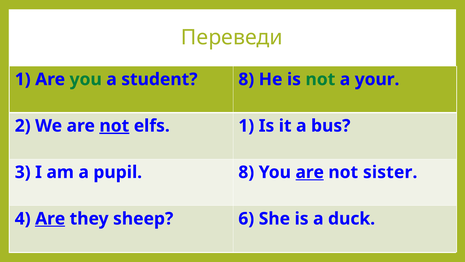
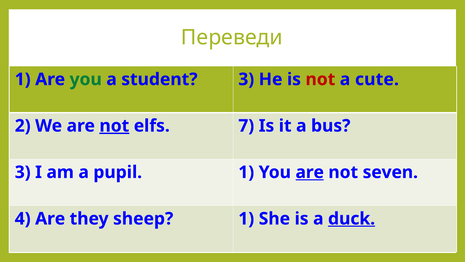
student 8: 8 -> 3 (246, 79)
not colour: green -> red (320, 79)
your: your -> cute (377, 79)
elfs 1: 1 -> 7 (246, 126)
pupil 8: 8 -> 1 (246, 172)
sister: sister -> seven (390, 172)
Are underline: present -> none (50, 218)
sheep 6: 6 -> 1 (246, 218)
duck underline: none -> present (352, 218)
